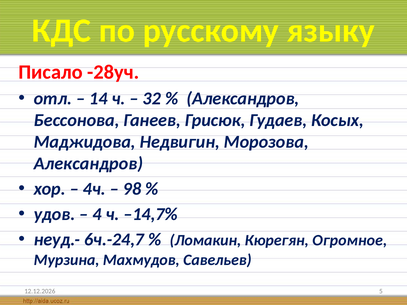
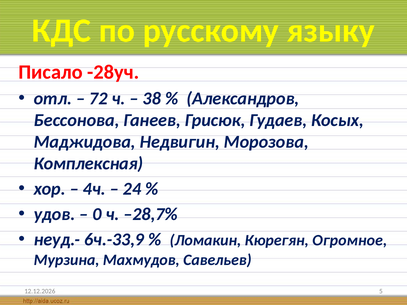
14: 14 -> 72 (98, 99)
32: 32 -> 38 (152, 99)
Александров: Александров -> Комплексная (88, 164)
98: 98 -> 24 (132, 189)
4: 4 -> 0 (97, 214)
–14,7%: –14,7% -> –28,7% (151, 214)
6ч.-24,7: 6ч.-24,7 -> 6ч.-33,9 (114, 240)
